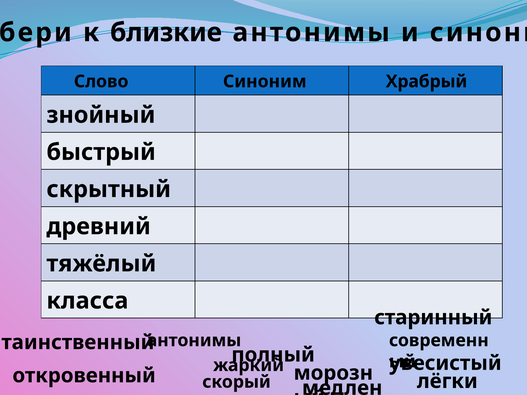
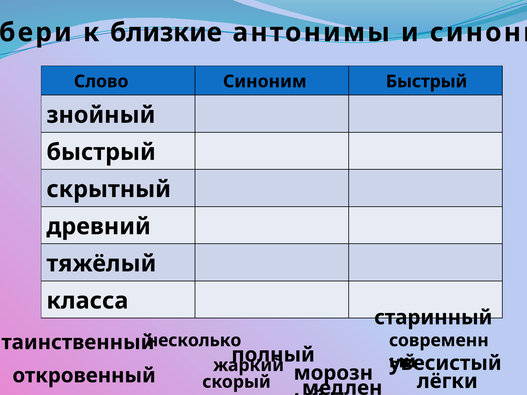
Синоним Храбрый: Храбрый -> Быстрый (427, 82)
антонимы: антонимы -> несколько (194, 341)
